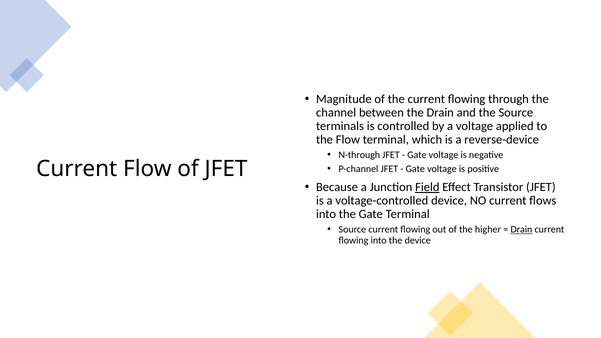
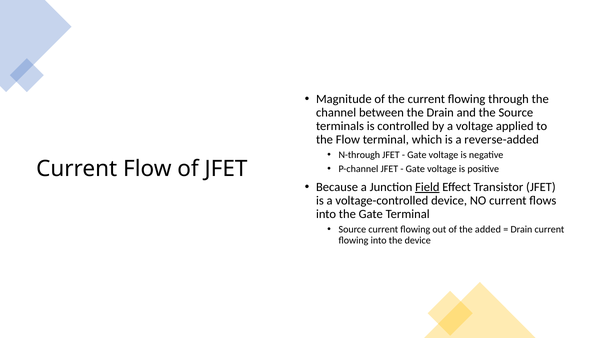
reverse-device: reverse-device -> reverse-added (502, 140)
higher: higher -> added (488, 230)
Drain underline: present -> none (521, 230)
